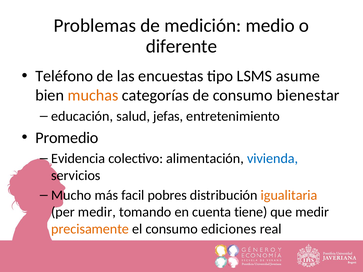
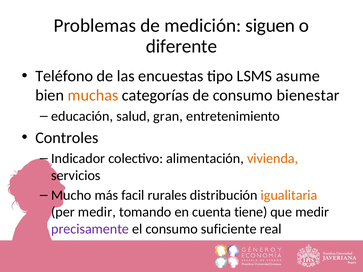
medio: medio -> siguen (270, 26)
jefas: jefas -> gran (168, 116)
Promedio: Promedio -> Controles (67, 138)
Evidencia: Evidencia -> Indicador (78, 159)
vivienda colour: blue -> orange (273, 159)
pobres: pobres -> rurales (167, 195)
precisamente colour: orange -> purple (90, 229)
ediciones: ediciones -> suficiente (229, 229)
